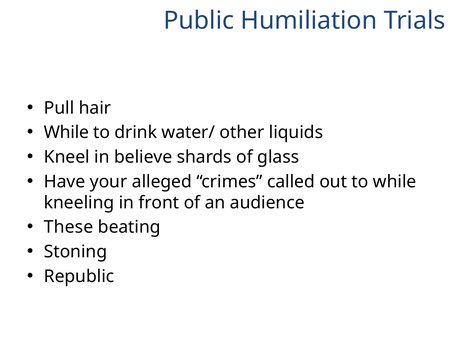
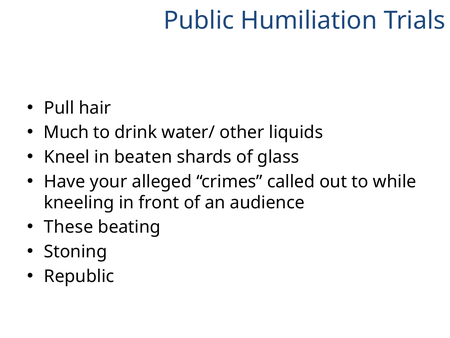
While: While -> Much (66, 132)
believe: believe -> beaten (143, 157)
